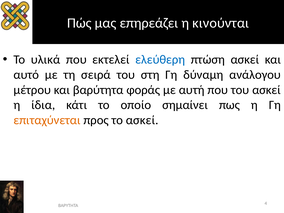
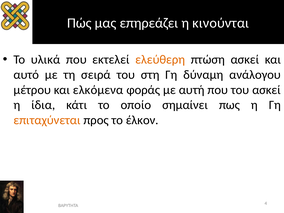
ελεύθερη colour: blue -> orange (160, 60)
βαρύτητα: βαρύτητα -> ελκόμενα (98, 90)
το ασκεί: ασκεί -> έλκον (142, 120)
